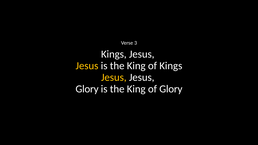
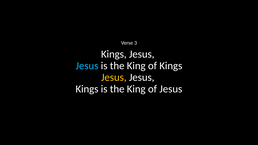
Jesus colour: yellow -> light blue (87, 66)
Glory: Glory -> Kings (87, 89)
of Glory: Glory -> Jesus (171, 89)
